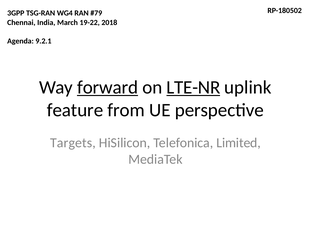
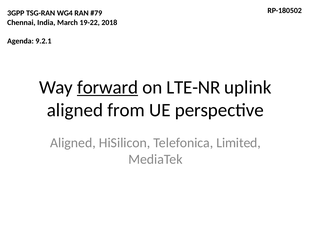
LTE-NR underline: present -> none (193, 87)
feature: feature -> aligned (75, 110)
Targets: Targets -> Aligned (73, 143)
